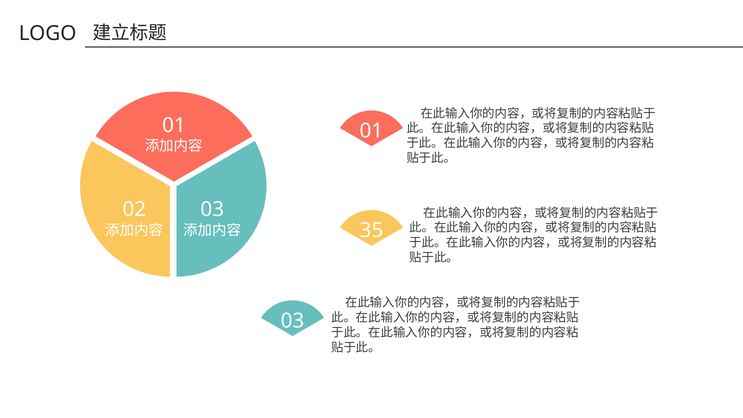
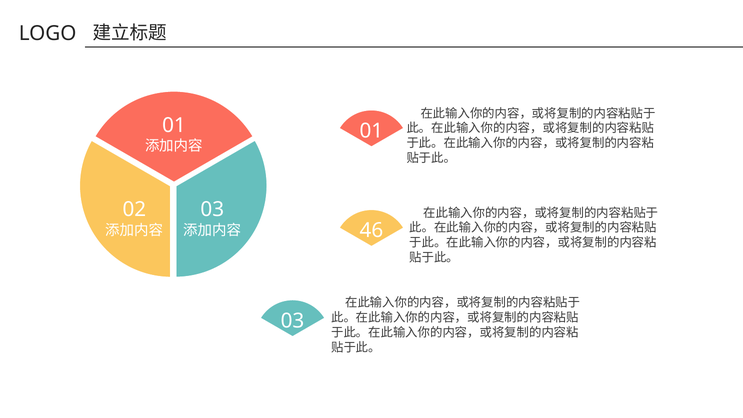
35: 35 -> 46 (371, 230)
